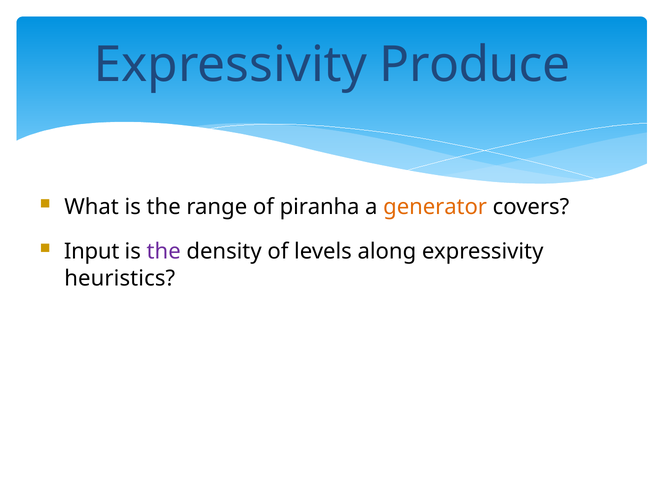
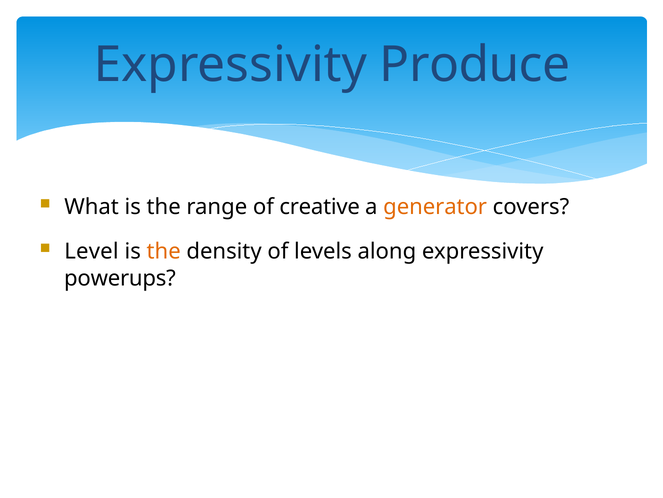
piranha: piranha -> creative (320, 206)
Input: Input -> Level (91, 251)
the colour: purple -> orange (164, 251)
heuristics: heuristics -> powerups (120, 278)
